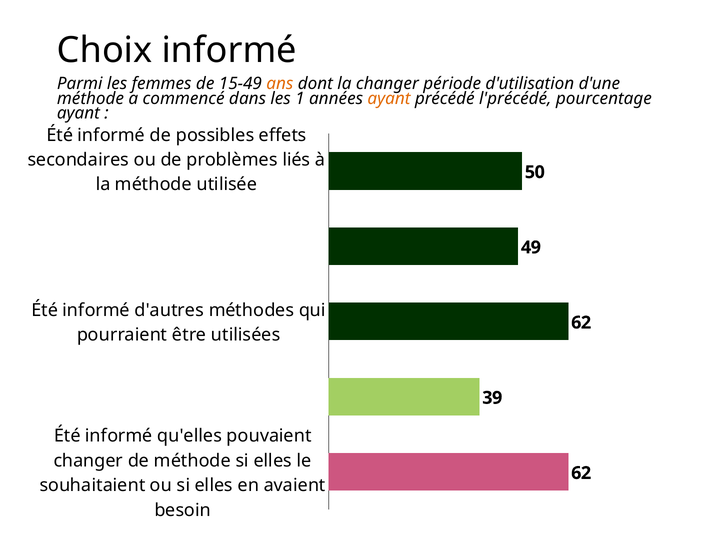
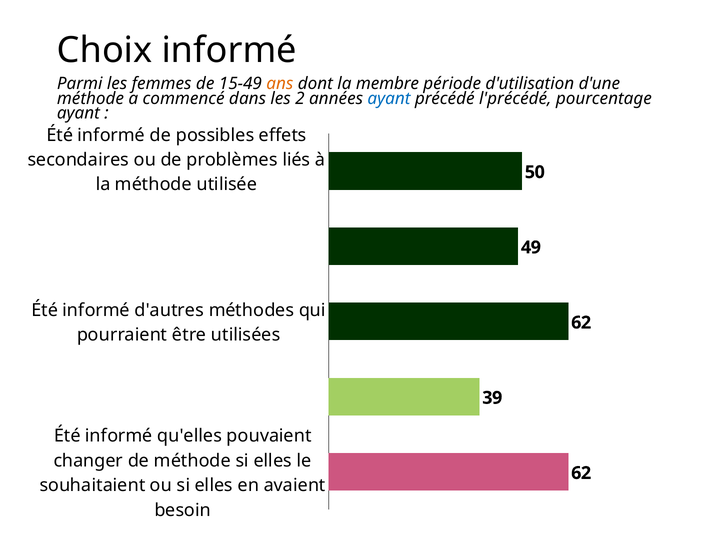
la changer: changer -> membre (387, 84)
1: 1 -> 2 (300, 99)
ayant colour: orange -> blue (389, 99)
